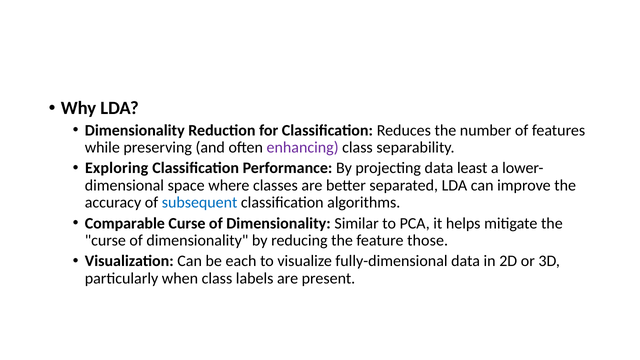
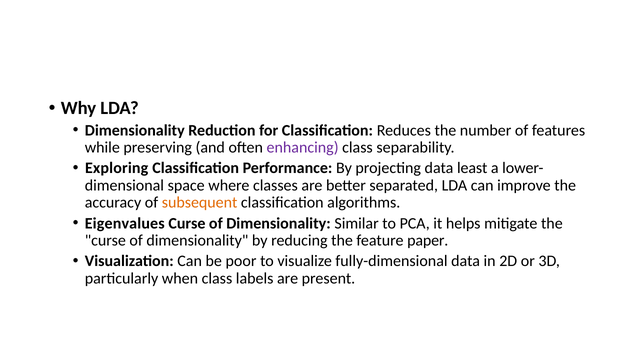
subsequent colour: blue -> orange (200, 203)
Comparable: Comparable -> Eigenvalues (125, 223)
those: those -> paper (428, 241)
each: each -> poor (241, 261)
